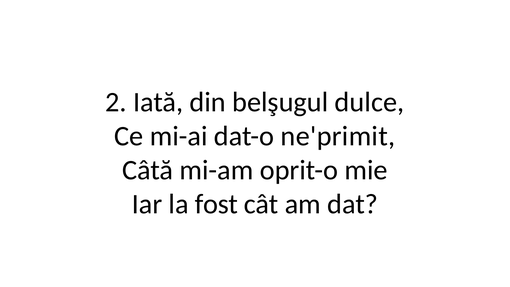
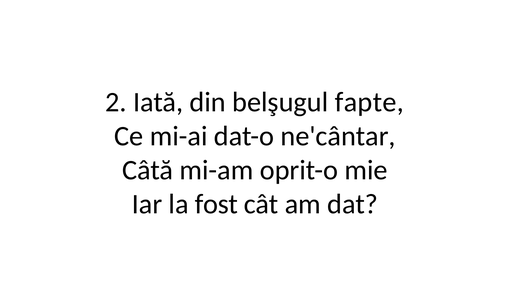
dulce: dulce -> fapte (369, 102)
ne'primit: ne'primit -> ne'cântar (338, 136)
